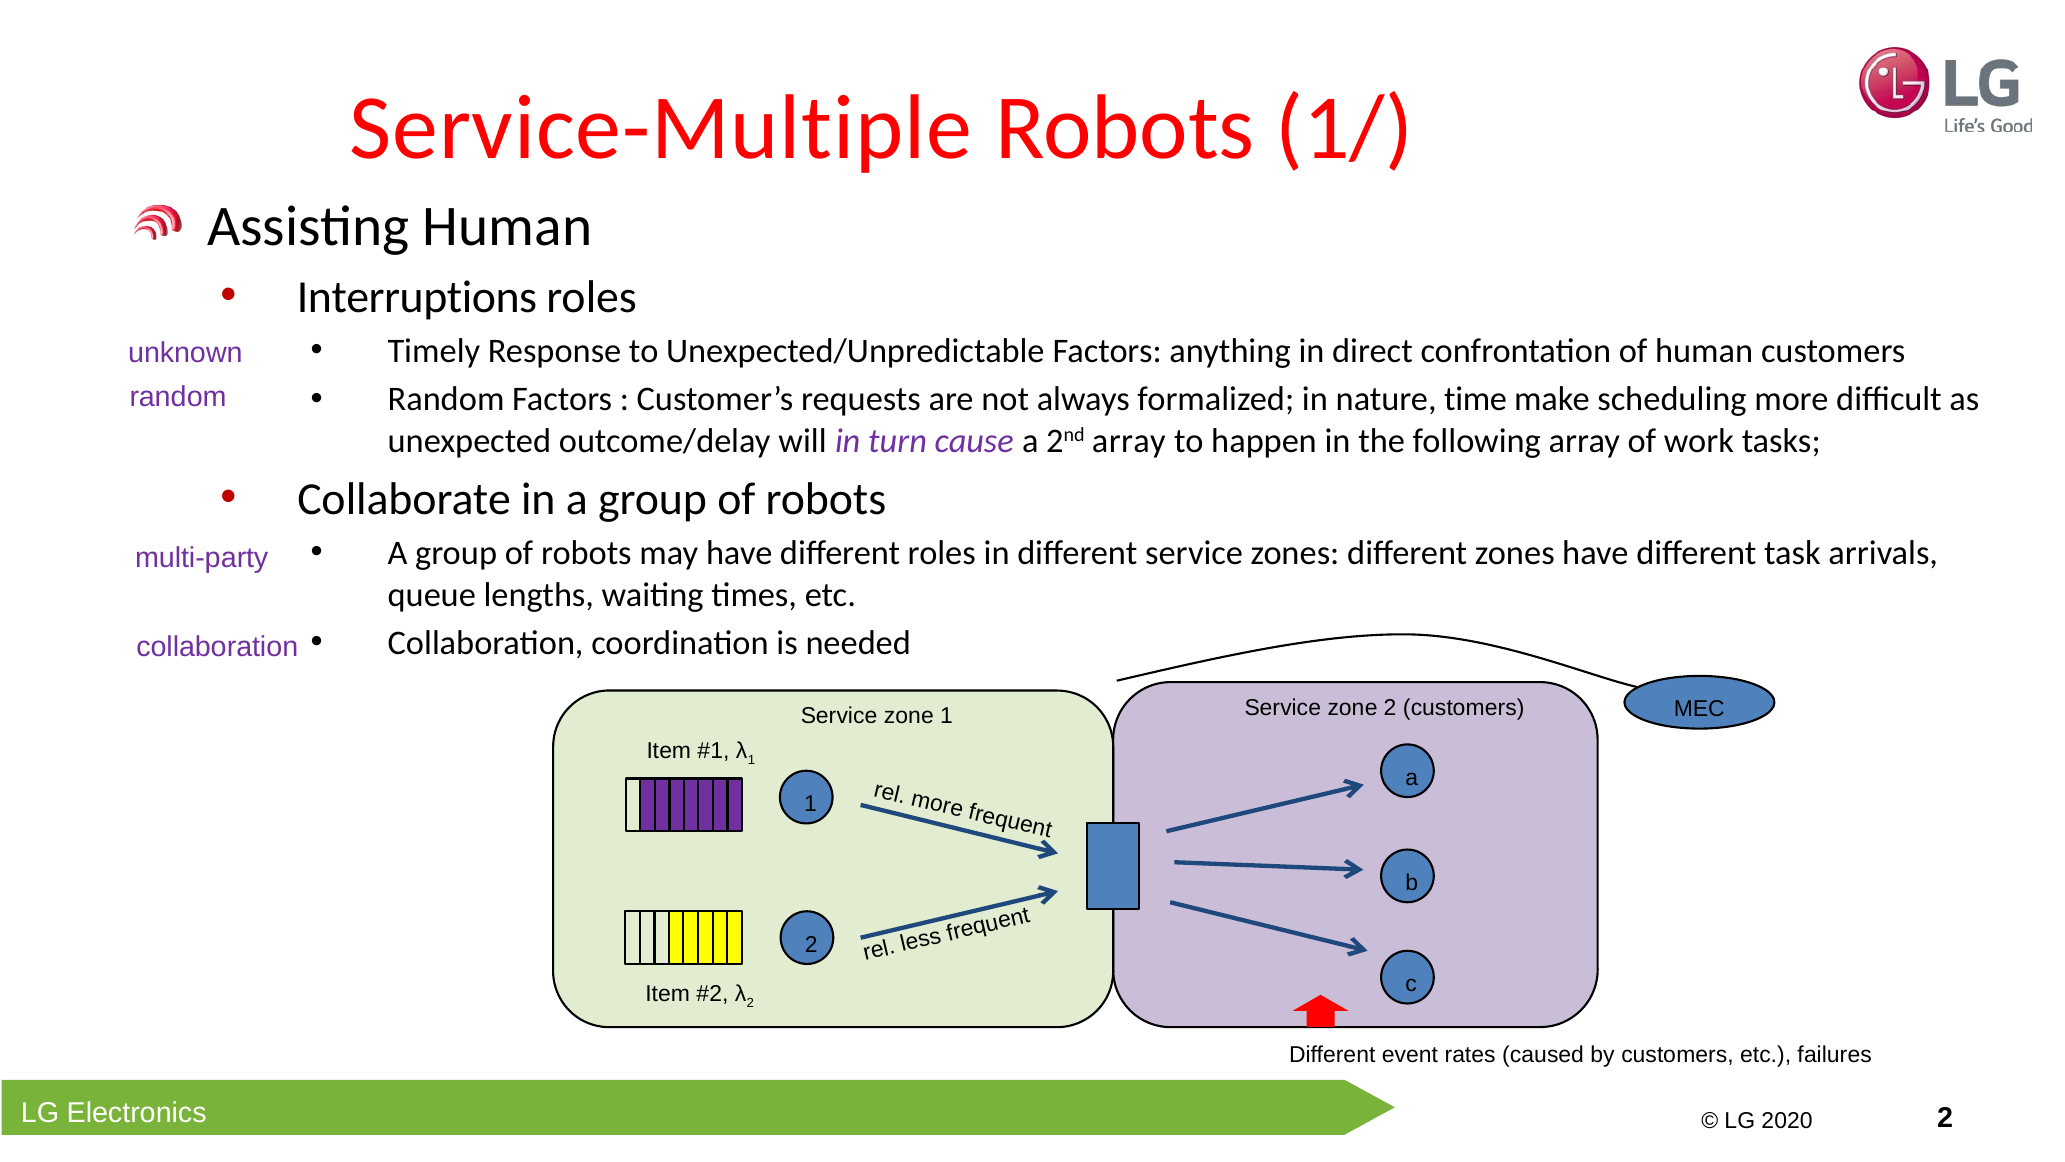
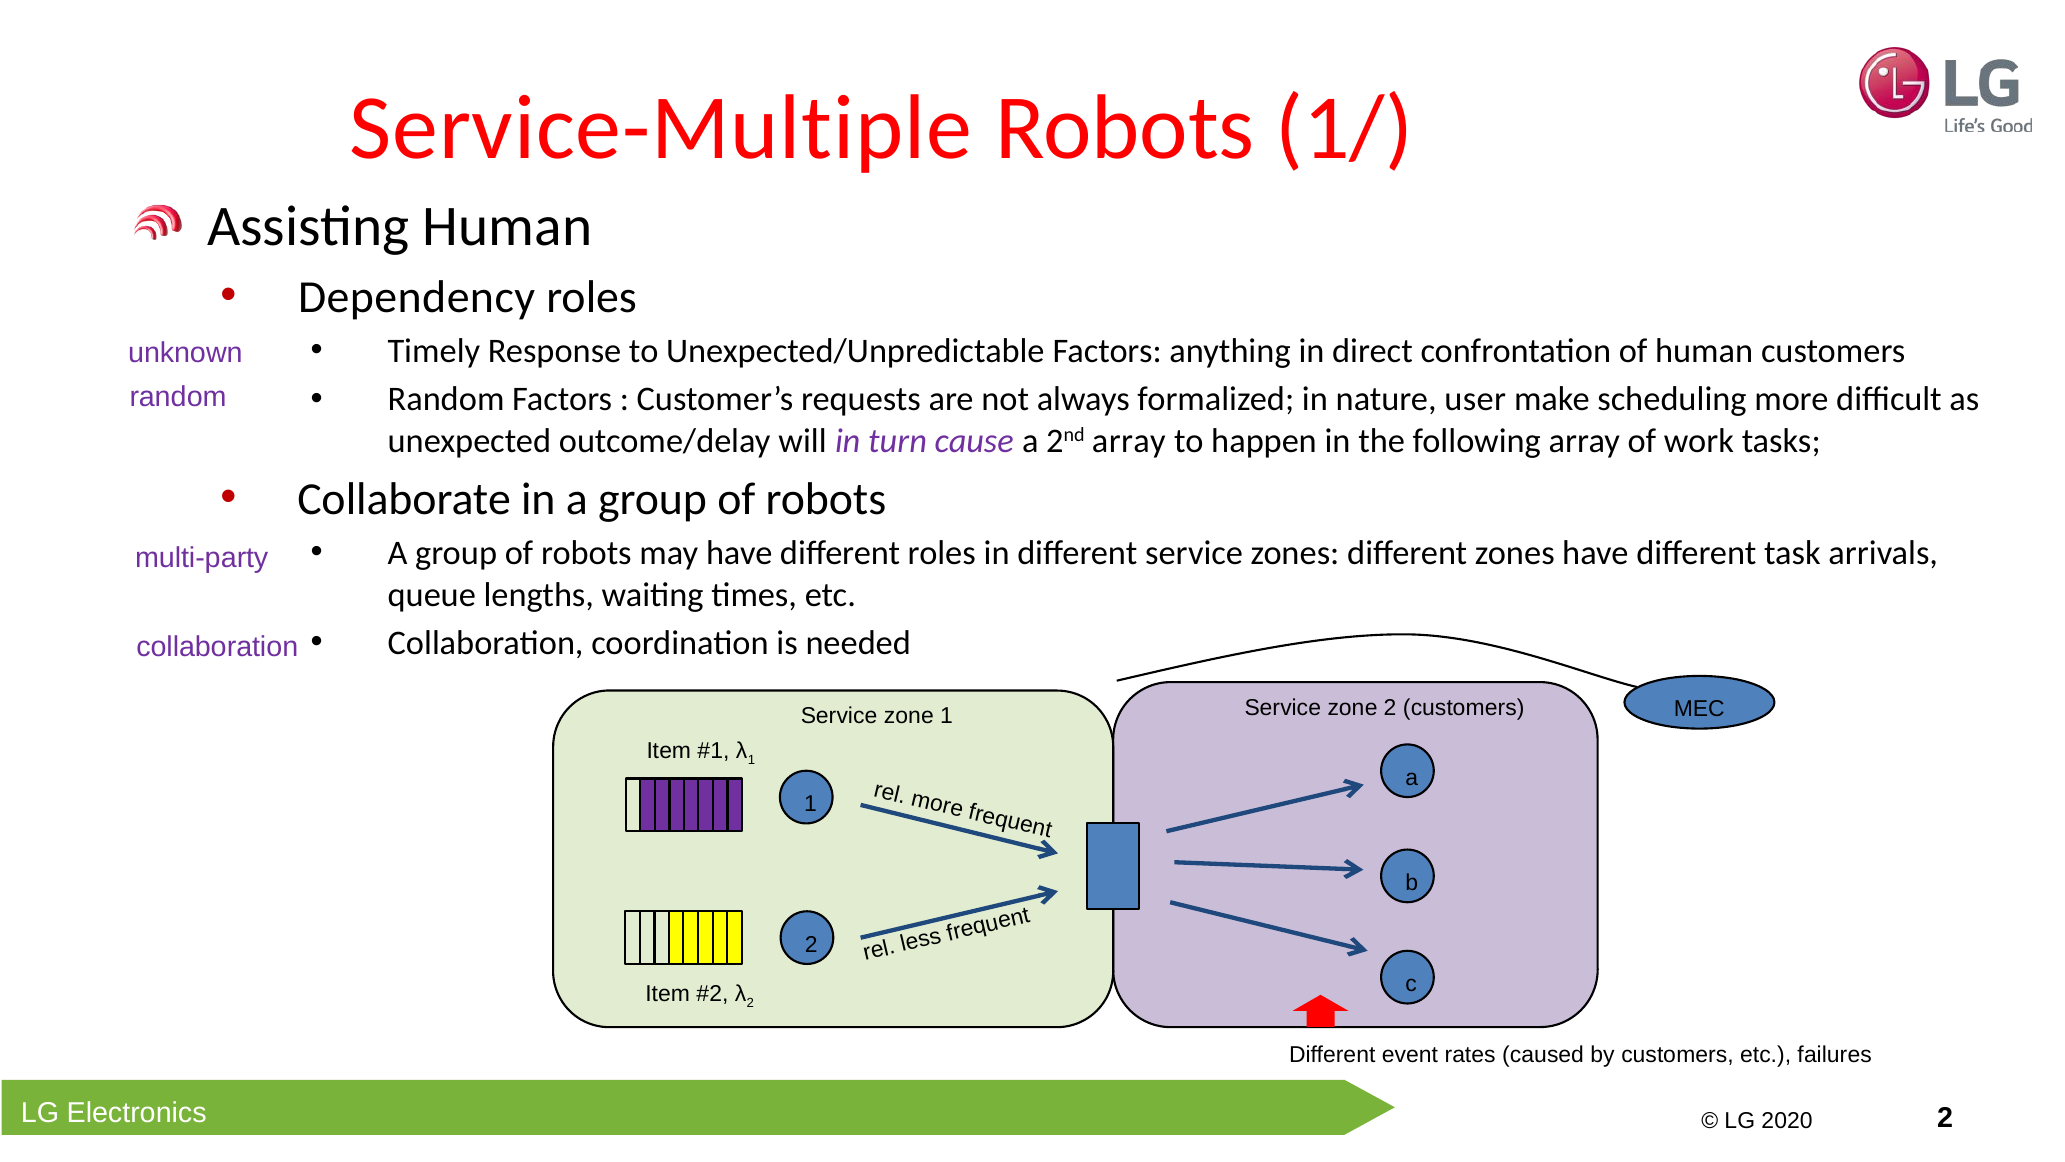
Interruptions: Interruptions -> Dependency (417, 297)
time: time -> user (1475, 399)
